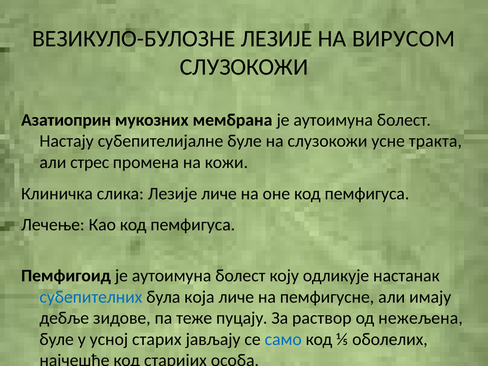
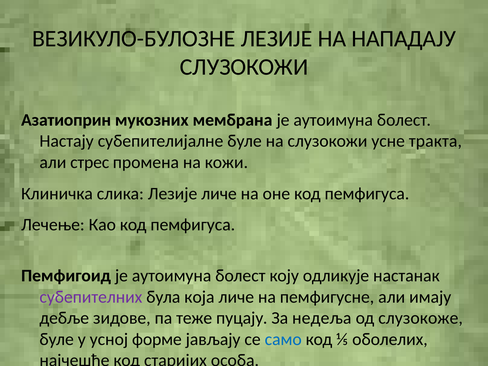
ВИРУСОМ: ВИРУСОМ -> НАПАДАЈУ (404, 39)
субепителних colour: blue -> purple (91, 297)
раствор: раствор -> недеља (322, 318)
нежељена: нежељена -> слузокоже (421, 318)
старих: старих -> форме (157, 339)
